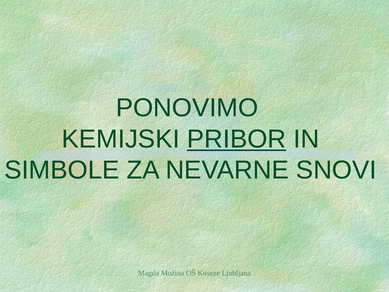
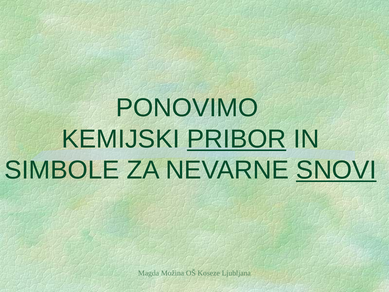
SNOVI underline: none -> present (336, 170)
